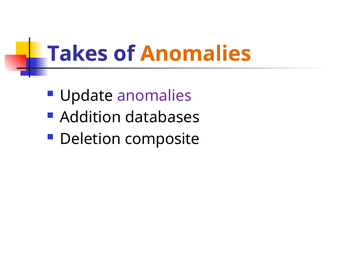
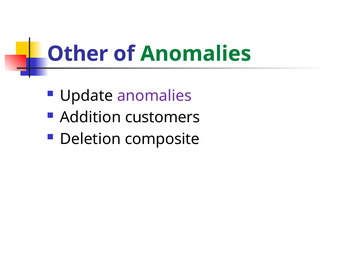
Takes: Takes -> Other (78, 54)
Anomalies colour: orange -> green (196, 54)
databases: databases -> customers (162, 118)
